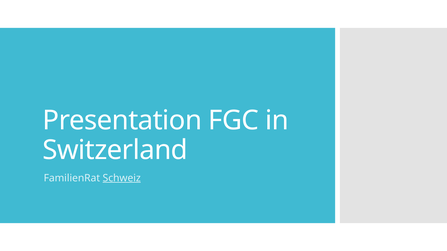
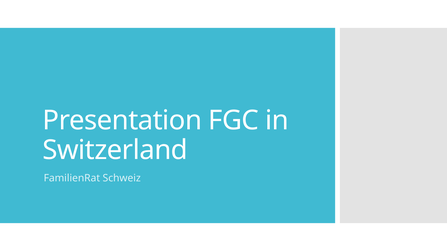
Schweiz underline: present -> none (122, 178)
